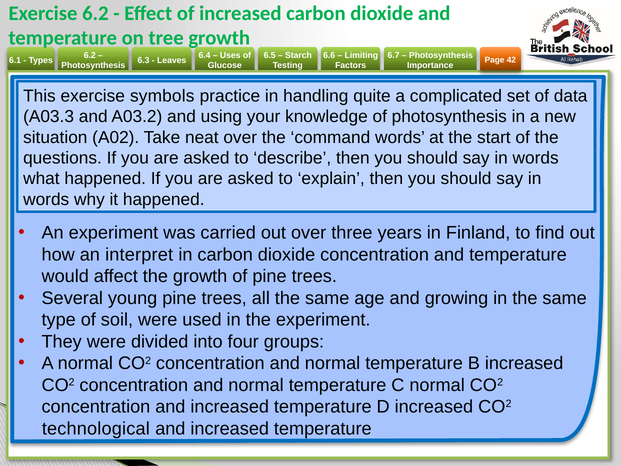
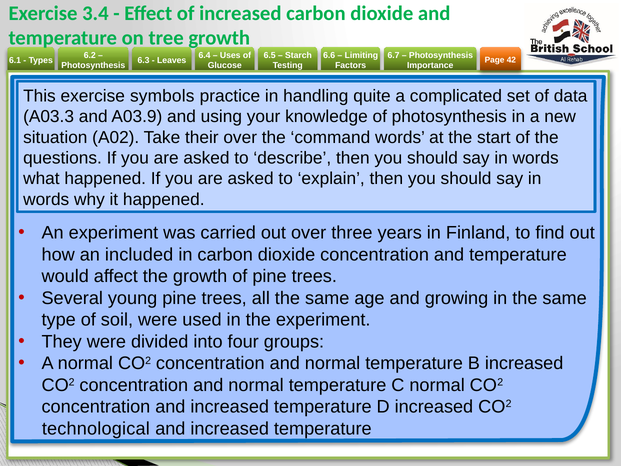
Exercise 6.2: 6.2 -> 3.4 (95, 13)
A03.2: A03.2 -> A03.9 (137, 117)
neat: neat -> their (202, 137)
interpret: interpret -> included (139, 255)
